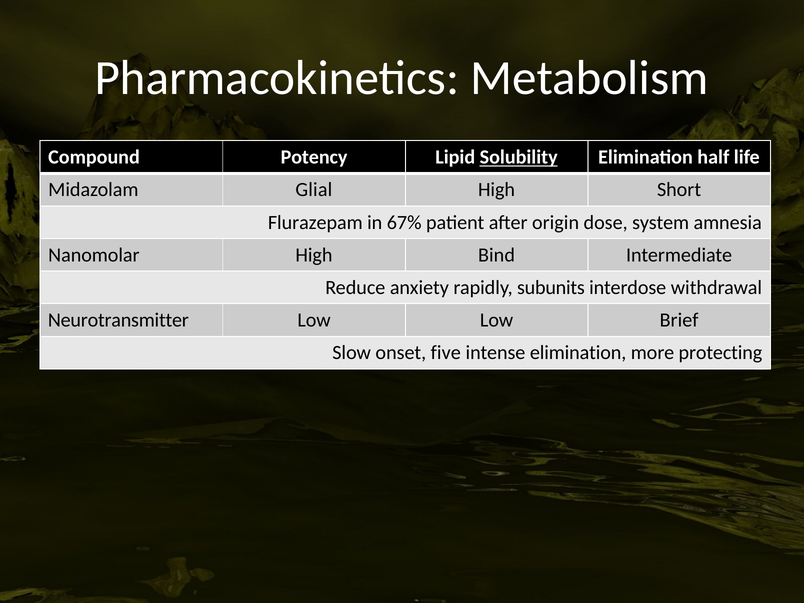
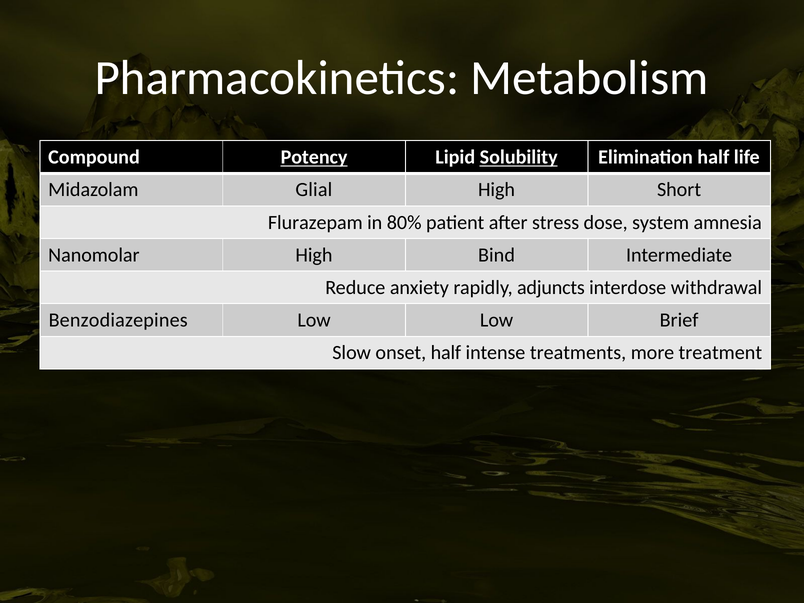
Potency underline: none -> present (314, 157)
67%: 67% -> 80% (404, 222)
origin: origin -> stress (556, 222)
subunits: subunits -> adjuncts (551, 288)
Neurotransmitter: Neurotransmitter -> Benzodiazepines (118, 320)
onset five: five -> half (446, 353)
intense elimination: elimination -> treatments (578, 353)
protecting: protecting -> treatment (720, 353)
